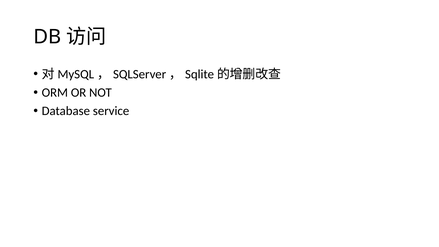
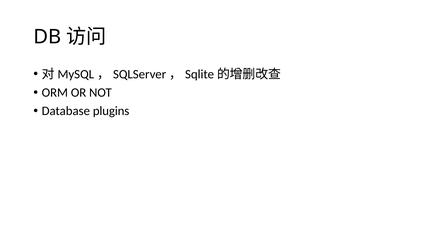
service: service -> plugins (111, 111)
